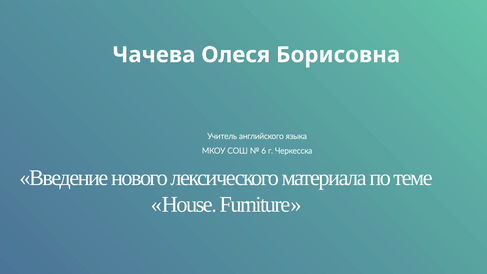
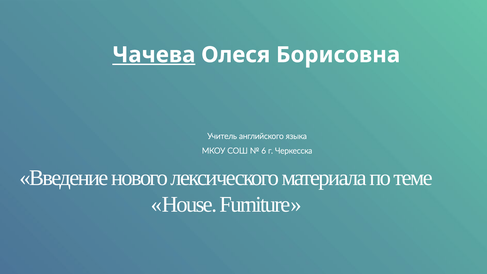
Чачева underline: none -> present (154, 55)
